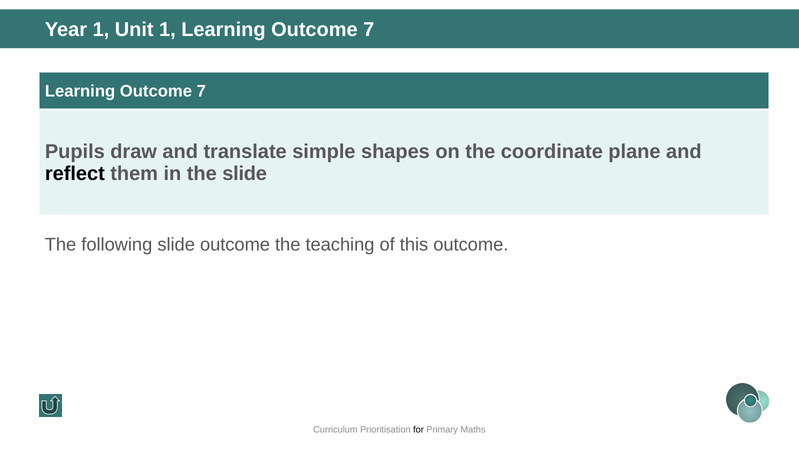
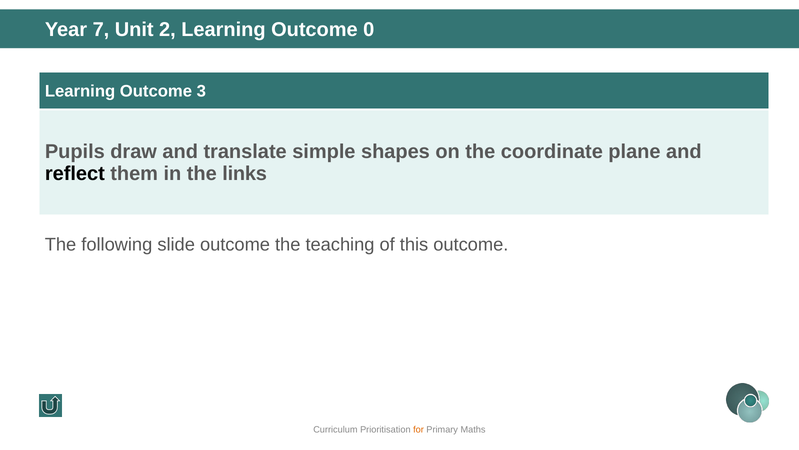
Year 1: 1 -> 7 (101, 30)
Unit 1: 1 -> 2 (167, 30)
7: 7 -> 0 (369, 30)
7: 7 -> 3 (201, 91)
the slide: slide -> links (245, 174)
for colour: black -> orange (419, 429)
